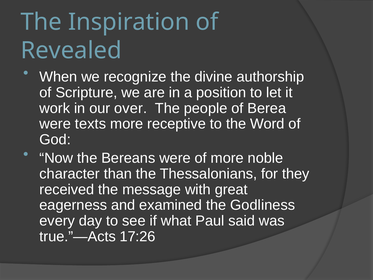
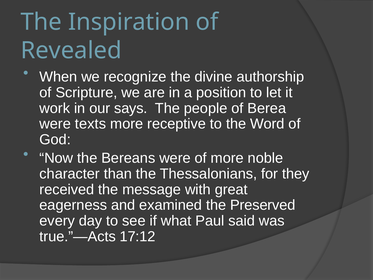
over: over -> says (131, 108)
Godliness: Godliness -> Preserved (263, 205)
17:26: 17:26 -> 17:12 (137, 236)
